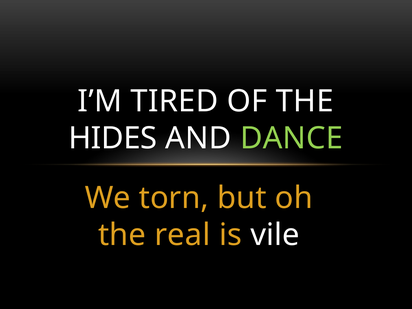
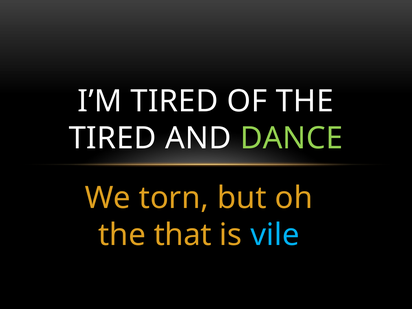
HIDES: HIDES -> TIRED (113, 138)
real: real -> that (183, 235)
vile colour: white -> light blue (275, 235)
